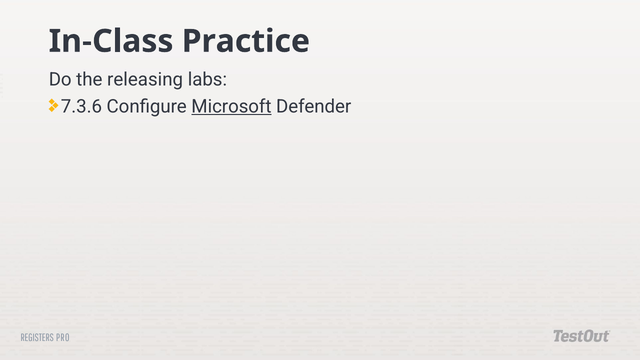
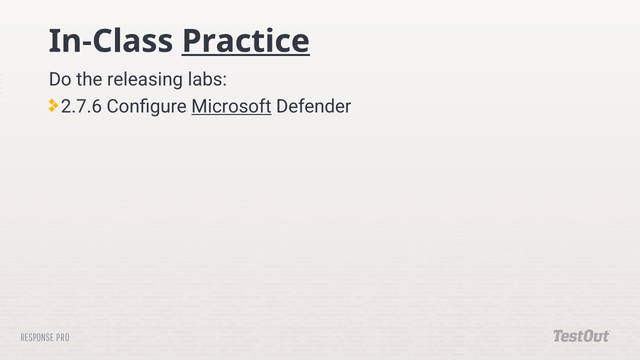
Practice underline: none -> present (246, 41)
7.3.6: 7.3.6 -> 2.7.6 (81, 106)
REGISTERS: REGISTERS -> RESPONSE (37, 338)
